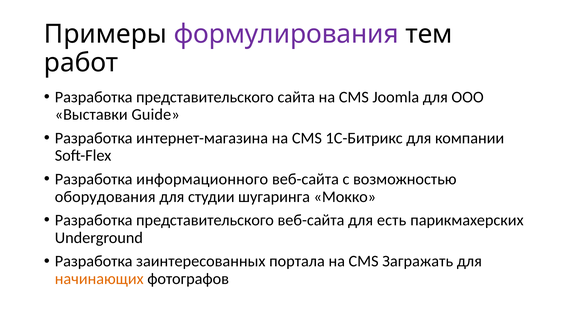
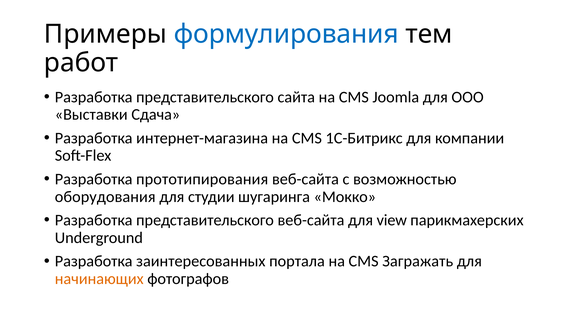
формулирования colour: purple -> blue (286, 34)
Guide: Guide -> Сдача (156, 115)
информационного: информационного -> прототипирования (202, 179)
есть: есть -> view (392, 221)
